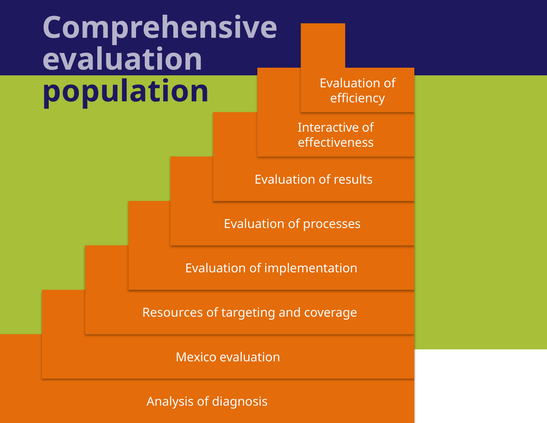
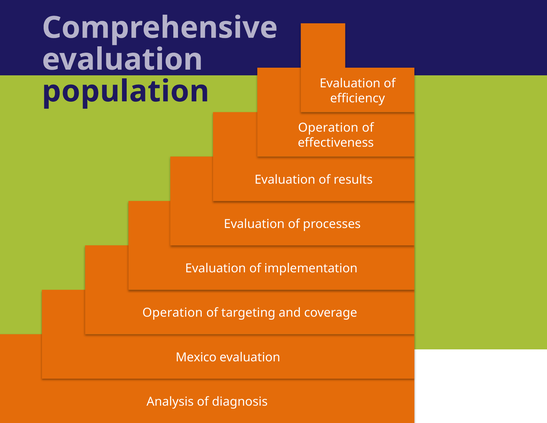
Interactive: Interactive -> Operation (328, 128)
Resources: Resources -> Operation (173, 313)
